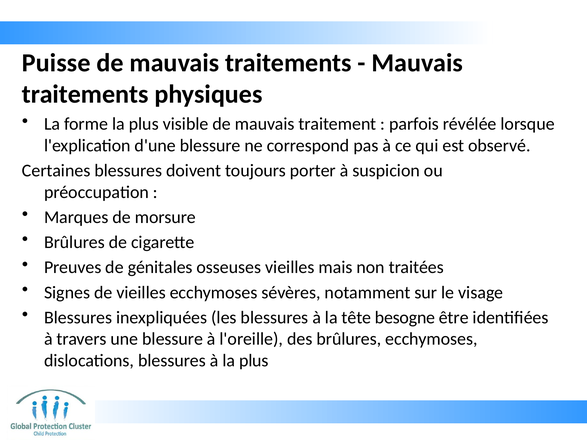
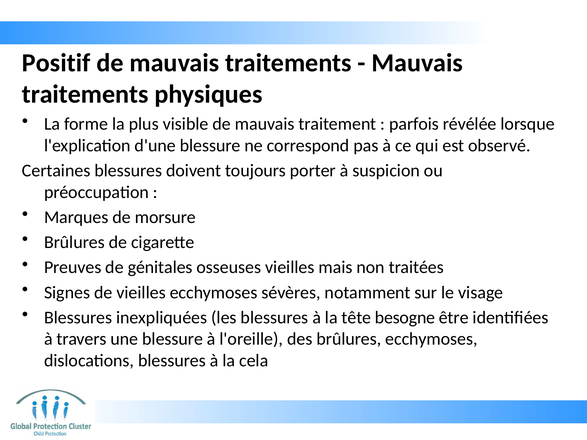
Puisse: Puisse -> Positif (56, 63)
à la plus: plus -> cela (254, 361)
